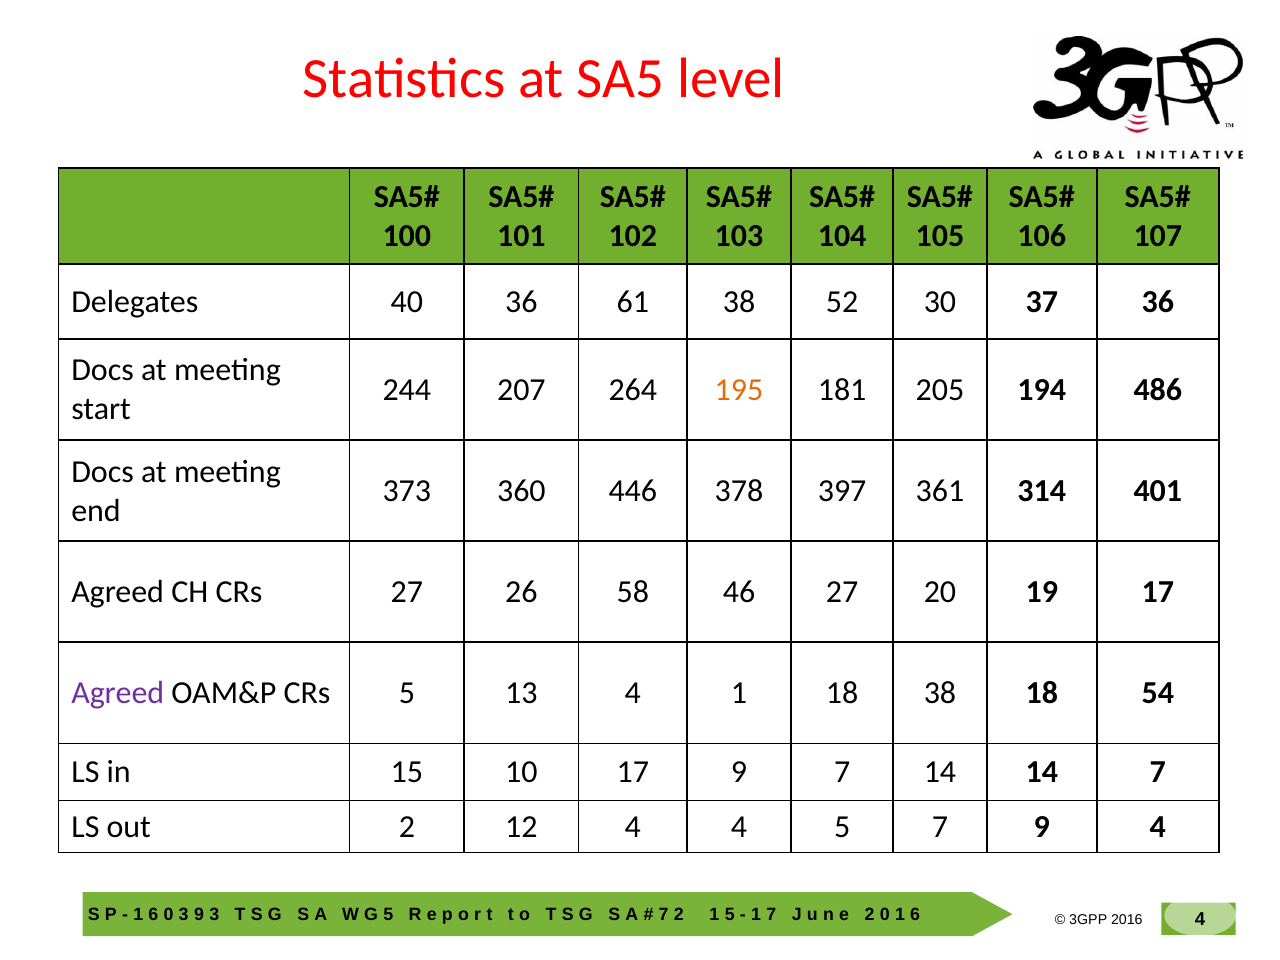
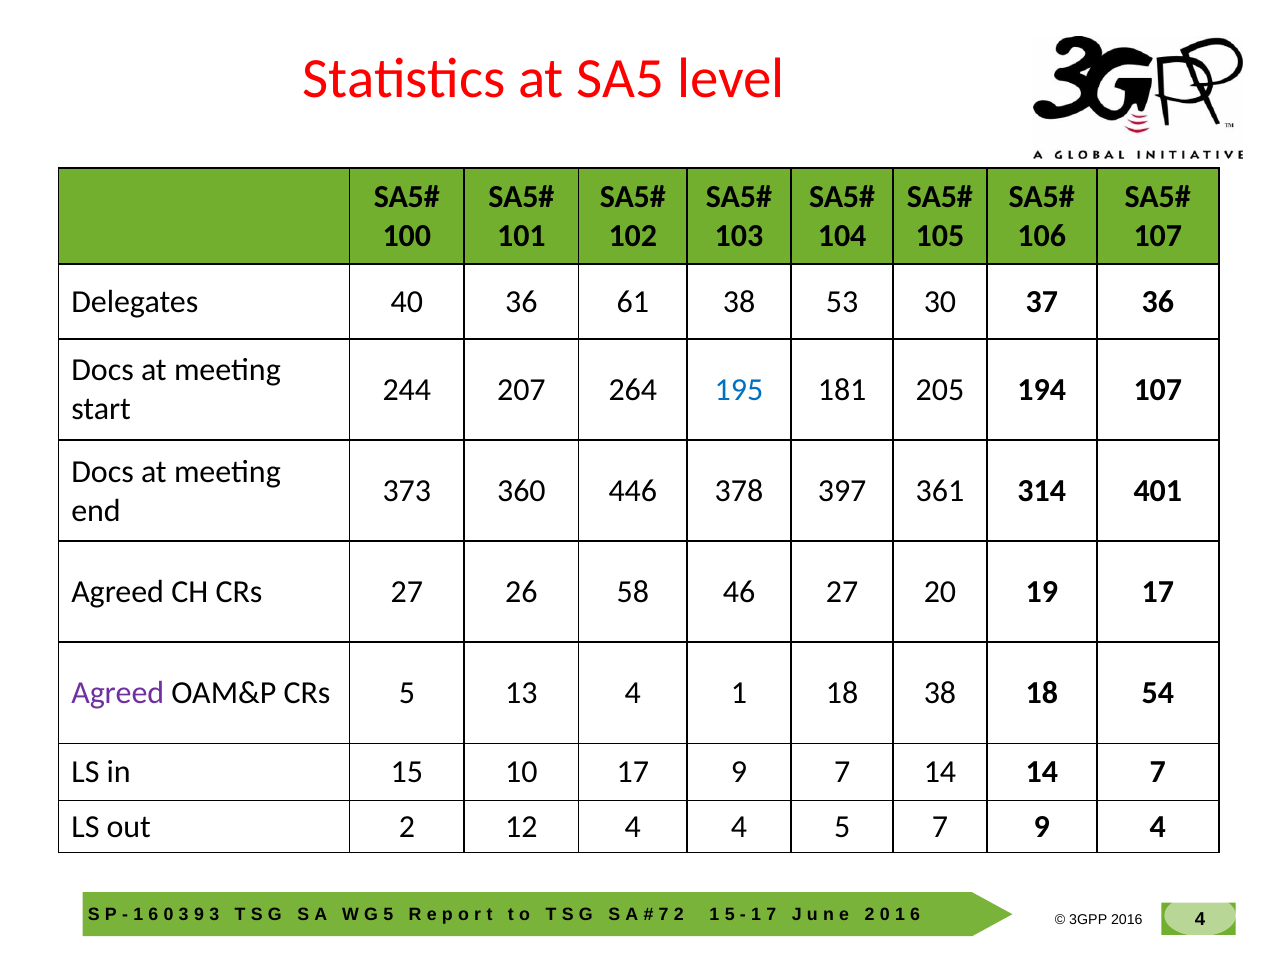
52: 52 -> 53 (842, 302)
195 colour: orange -> blue (739, 390)
194 486: 486 -> 107 (1158, 390)
